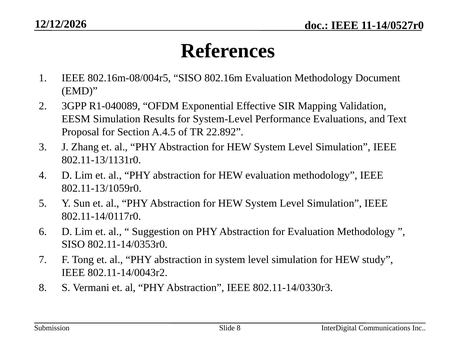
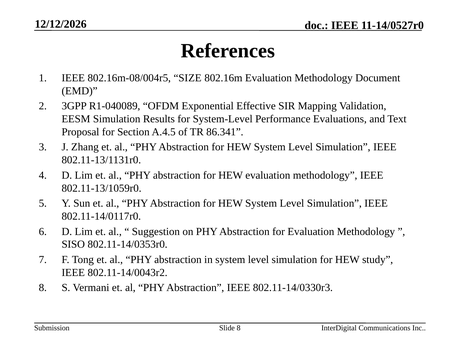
802.16m-08/004r5 SISO: SISO -> SIZE (188, 78)
22.892: 22.892 -> 86.341 (225, 132)
